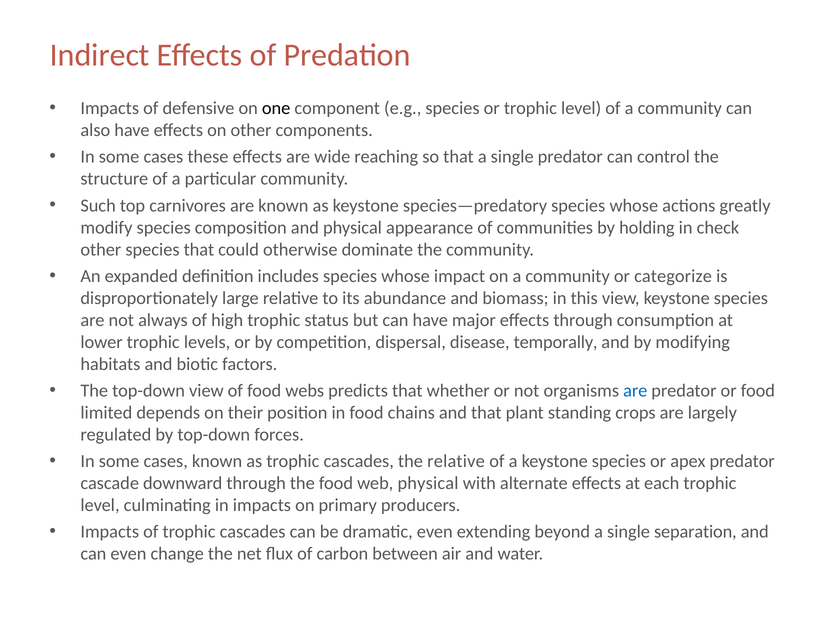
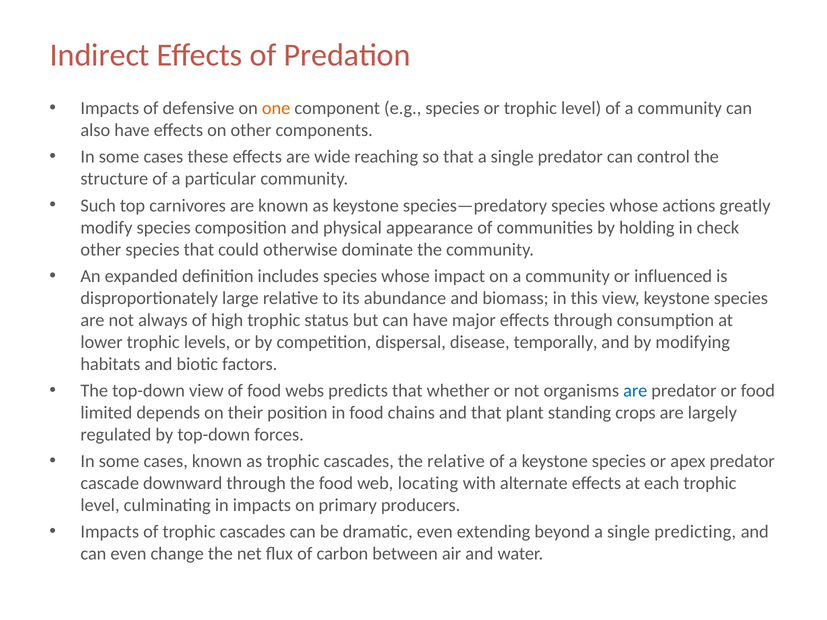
one colour: black -> orange (276, 108)
categorize: categorize -> influenced (673, 276)
web physical: physical -> locating (428, 483)
separation: separation -> predicting (695, 532)
